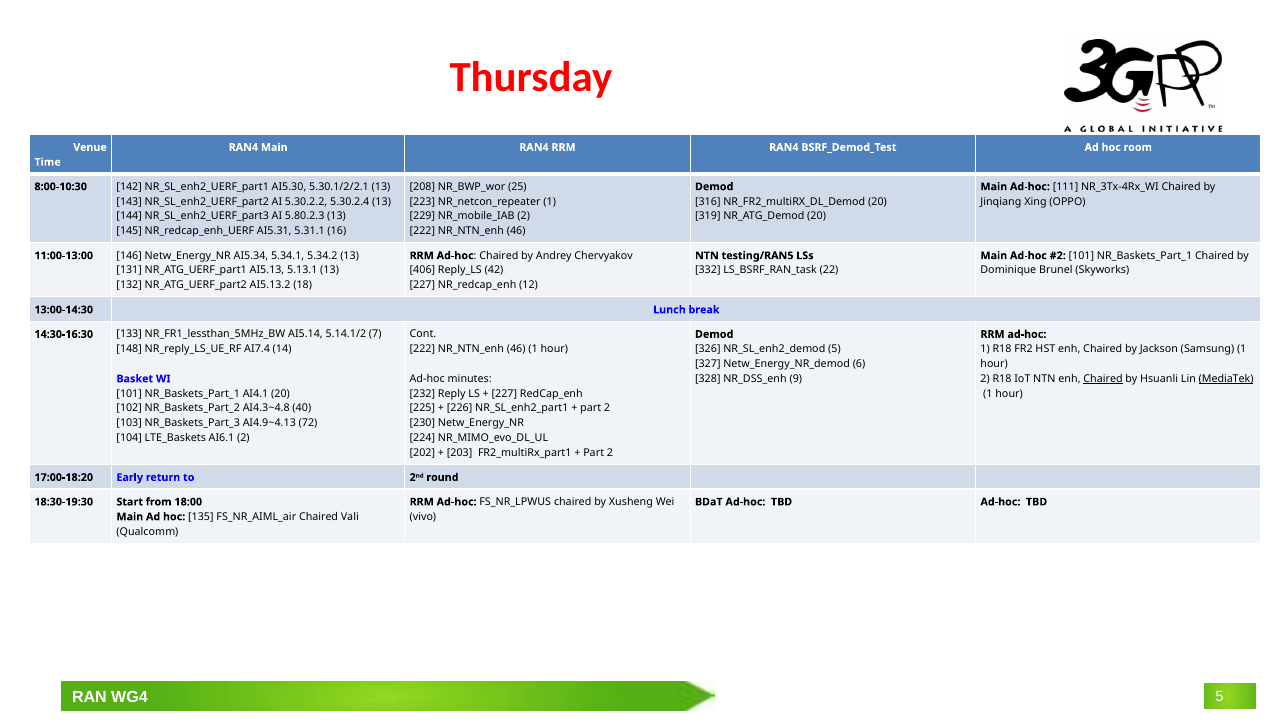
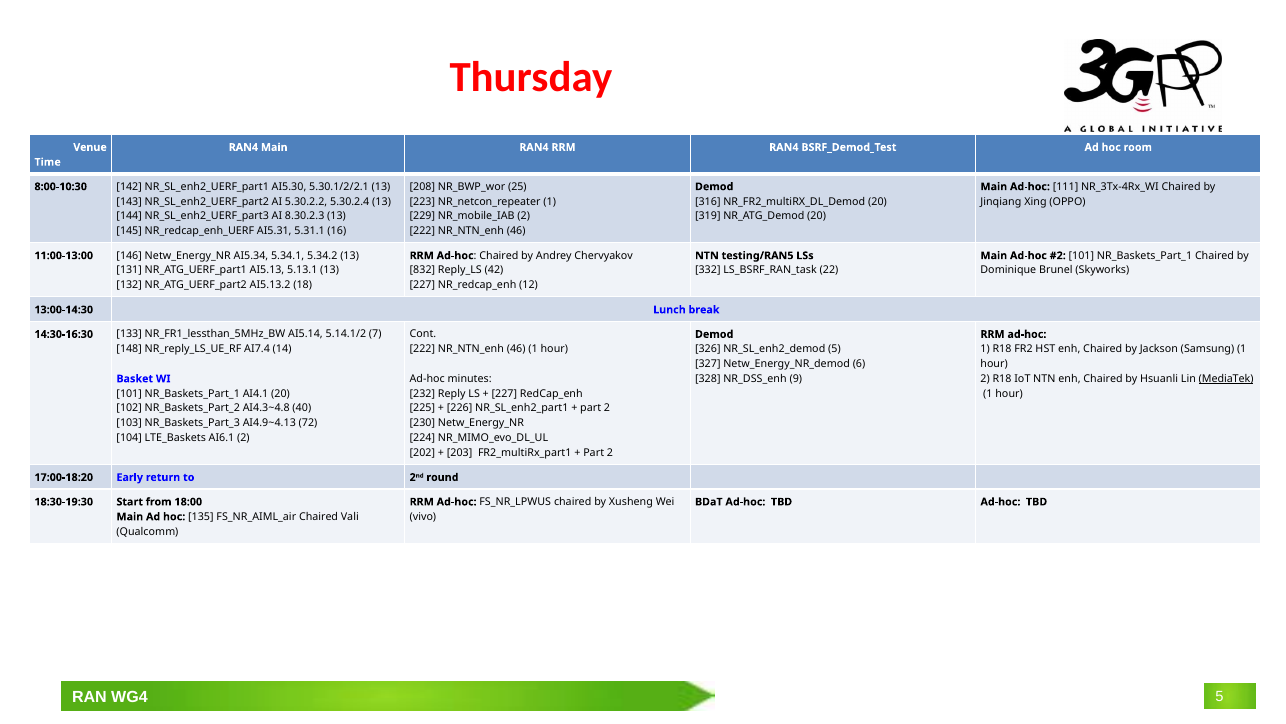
5.80.2.3: 5.80.2.3 -> 8.30.2.3 (305, 216)
406: 406 -> 832 (422, 270)
Chaired underline: present -> none (1103, 378)
